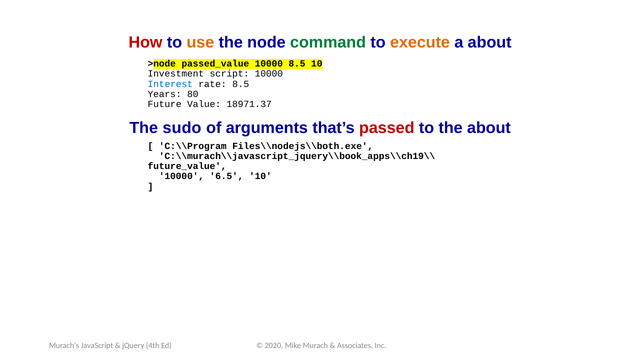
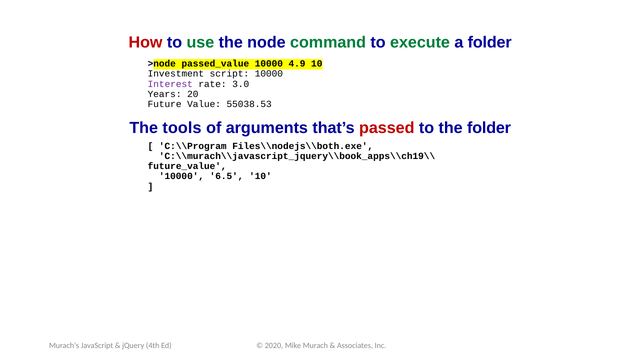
use colour: orange -> green (200, 43)
execute colour: orange -> green (420, 43)
a about: about -> folder (490, 43)
10000 8.5: 8.5 -> 4.9 (297, 64)
Interest colour: blue -> purple (170, 84)
rate 8.5: 8.5 -> 3.0 (241, 84)
80: 80 -> 20 (193, 94)
18971.37: 18971.37 -> 55038.53 (249, 104)
sudo: sudo -> tools (182, 128)
the about: about -> folder (489, 128)
